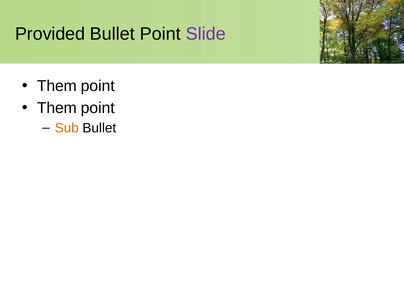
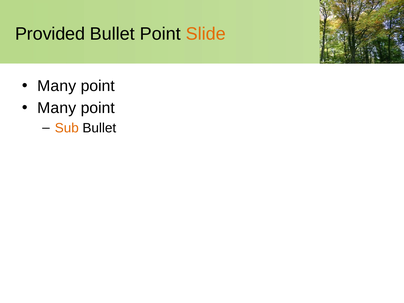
Slide colour: purple -> orange (206, 34)
Them: Them -> Many (57, 86)
Them: Them -> Many (57, 108)
